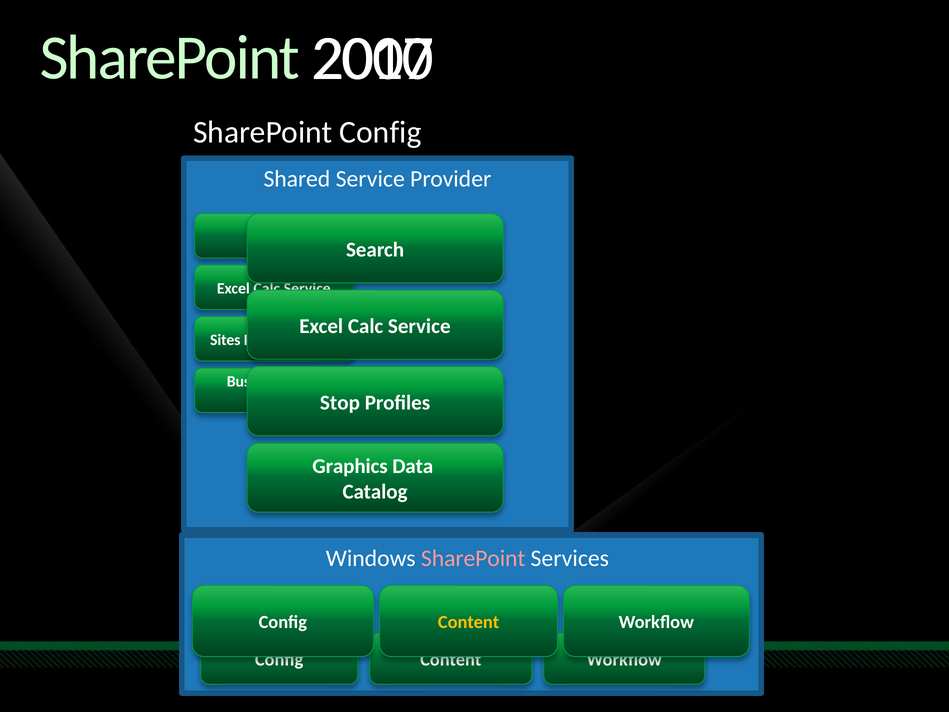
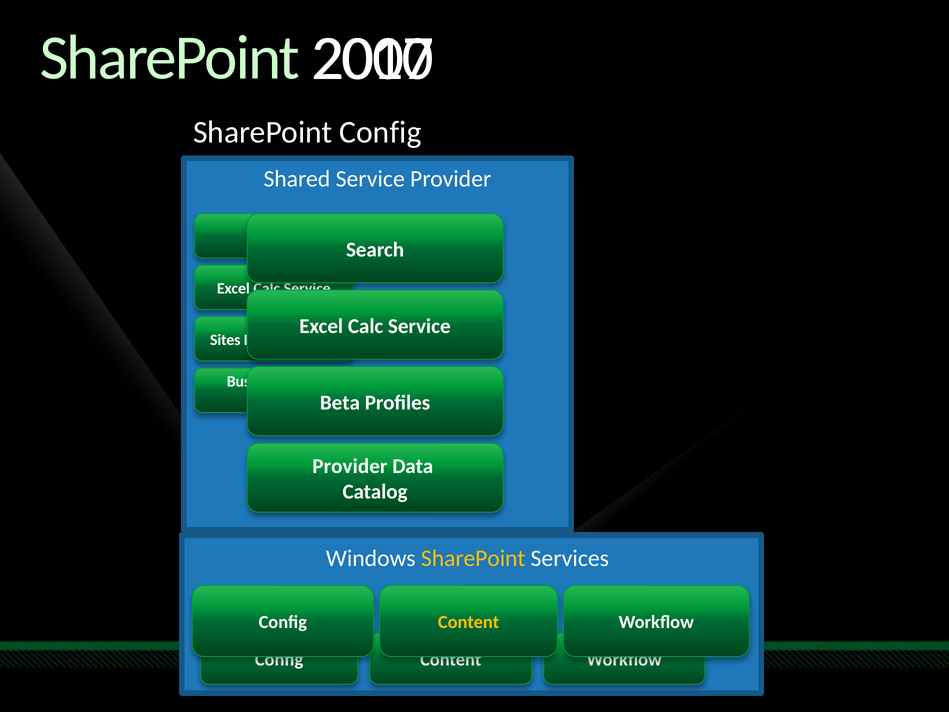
Stop: Stop -> Beta (340, 402)
Graphics: Graphics -> Provider (350, 466)
SharePoint colour: pink -> yellow (473, 558)
